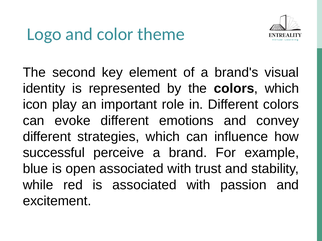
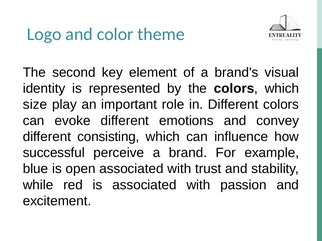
icon: icon -> size (35, 105)
strategies: strategies -> consisting (108, 137)
